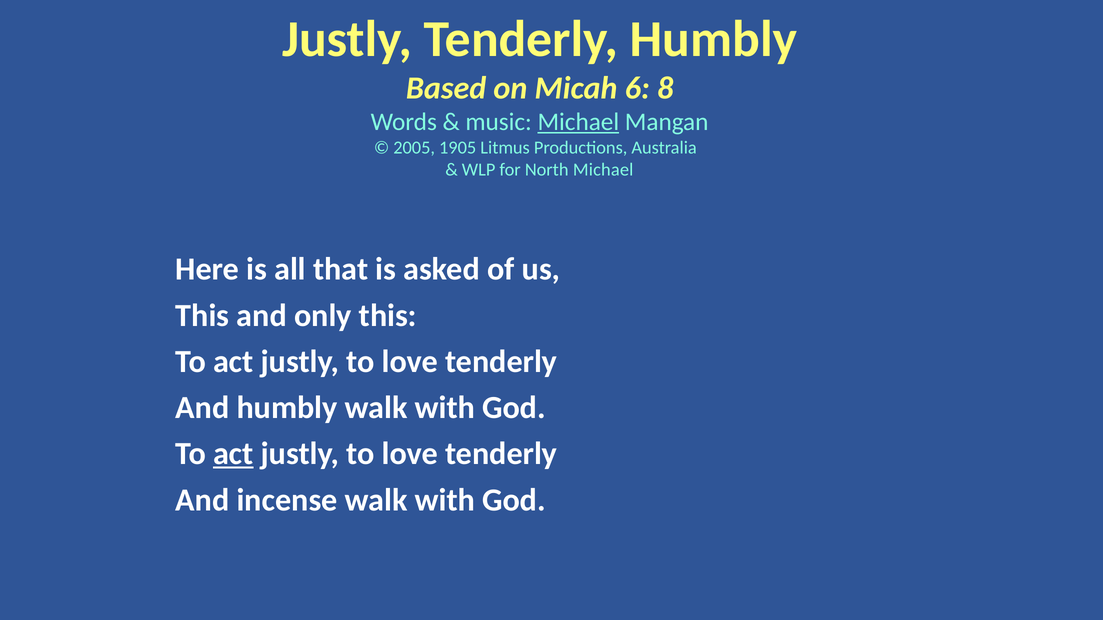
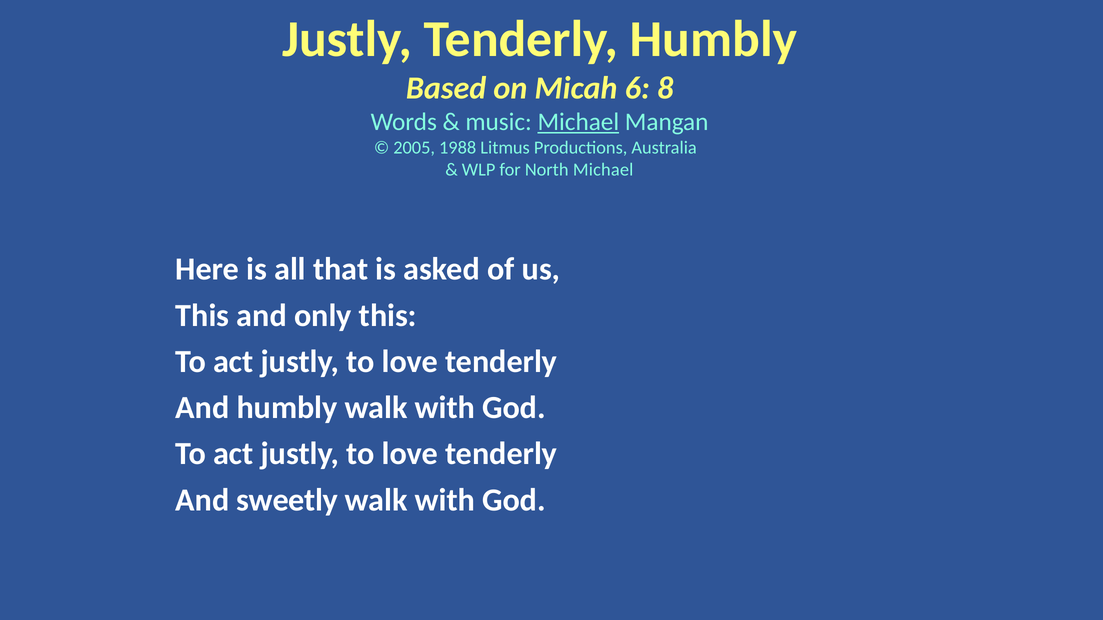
1905: 1905 -> 1988 (458, 148)
act underline: present -> none (233, 454)
incense: incense -> sweetly (287, 500)
